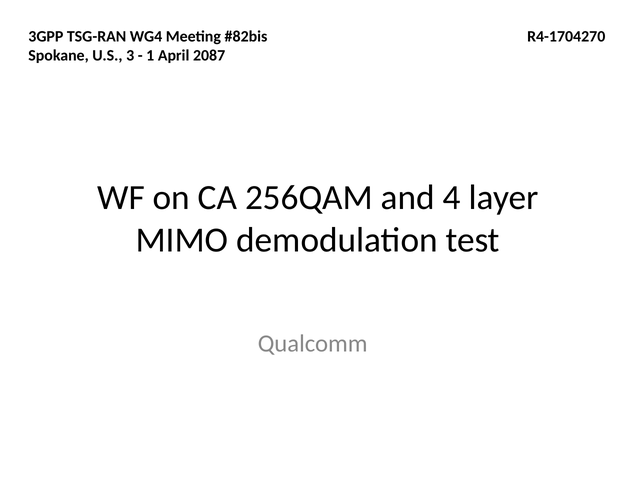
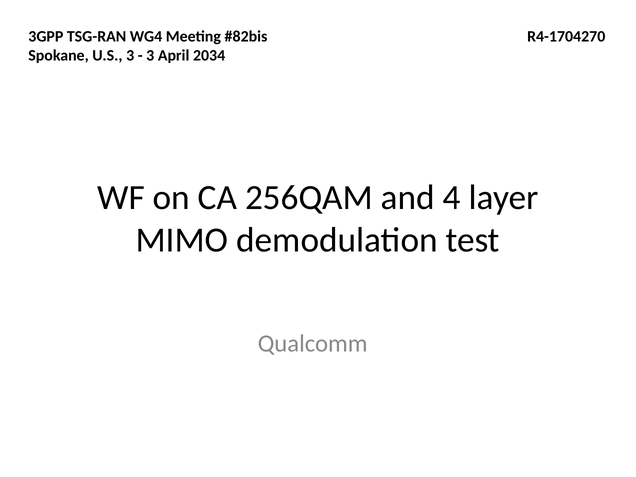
1: 1 -> 3 (150, 55)
2087: 2087 -> 2034 (209, 55)
